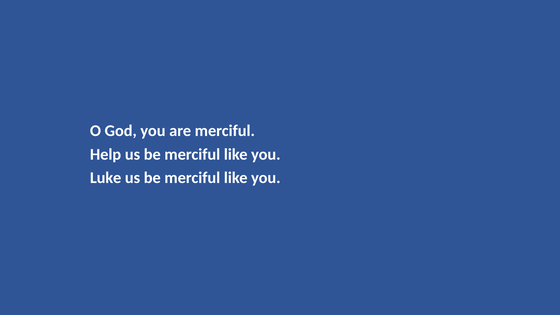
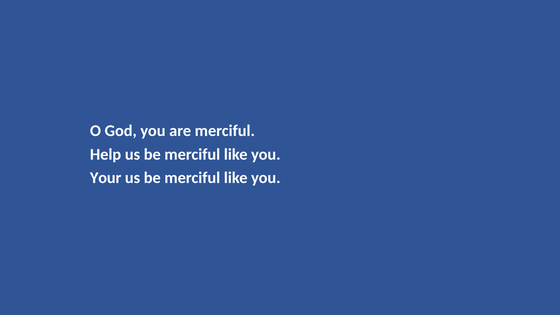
Luke: Luke -> Your (106, 178)
